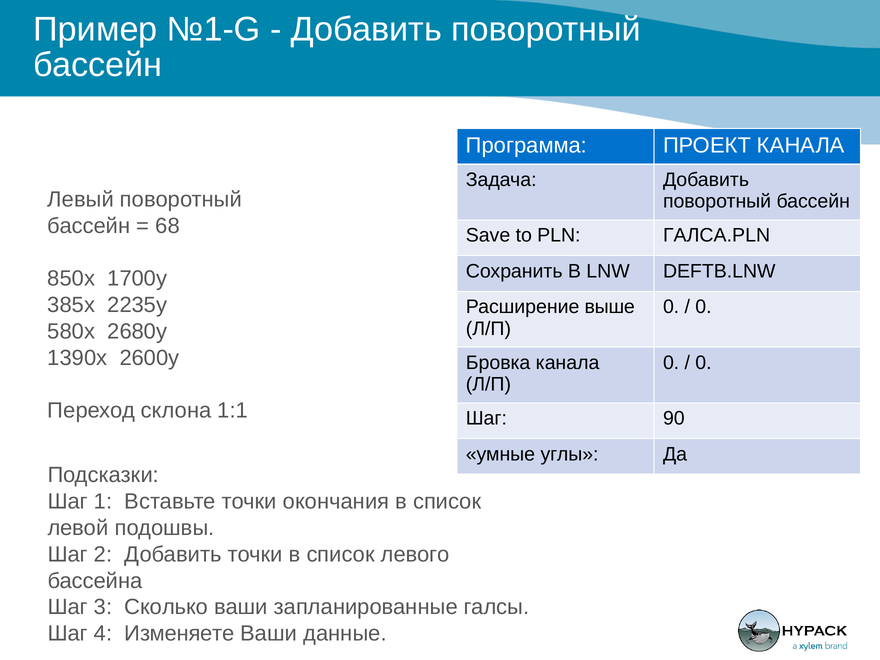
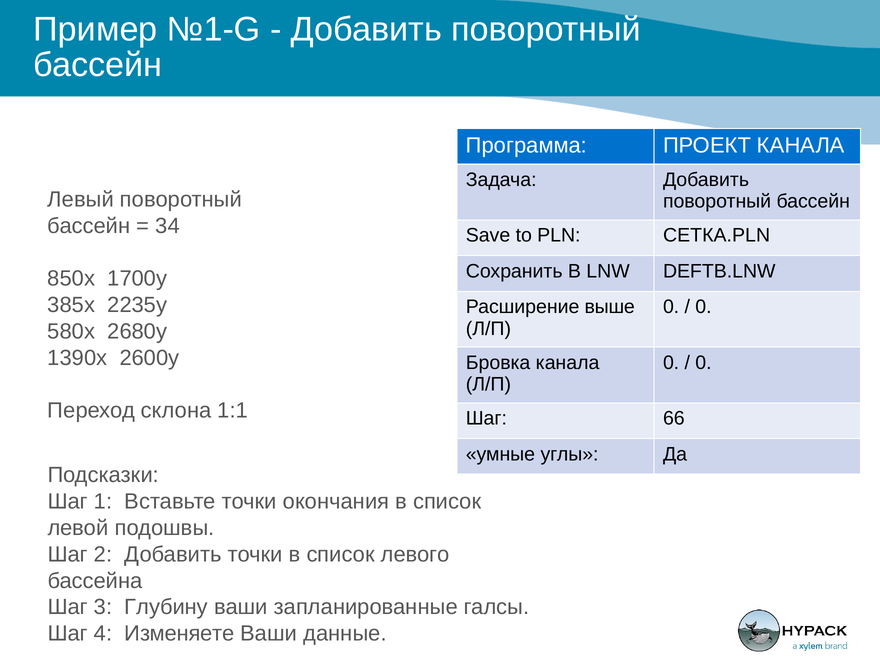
68: 68 -> 34 (168, 226)
ГАЛСА.PLN: ГАЛСА.PLN -> СЕТКА.PLN (717, 236)
90: 90 -> 66 (674, 418)
Сколько: Сколько -> Глубину (166, 607)
